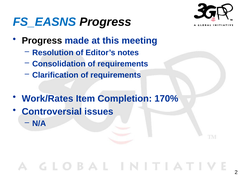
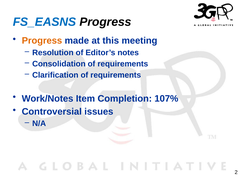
Progress colour: black -> orange (42, 41)
Work/Rates: Work/Rates -> Work/Notes (48, 99)
170%: 170% -> 107% (166, 99)
